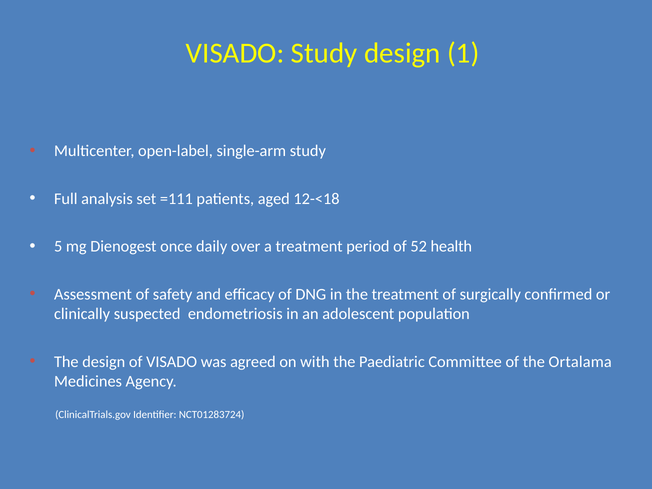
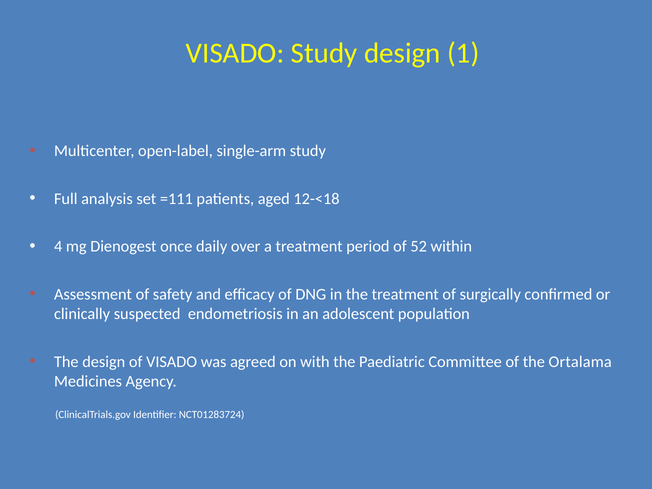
5: 5 -> 4 (58, 247)
health: health -> within (451, 247)
